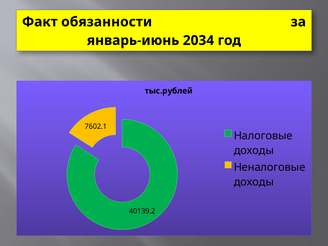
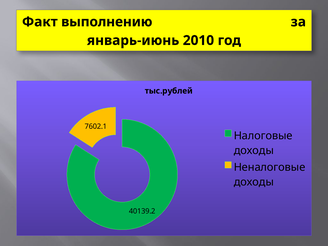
обязанности: обязанности -> выполнению (107, 22)
2034: 2034 -> 2010 (198, 40)
